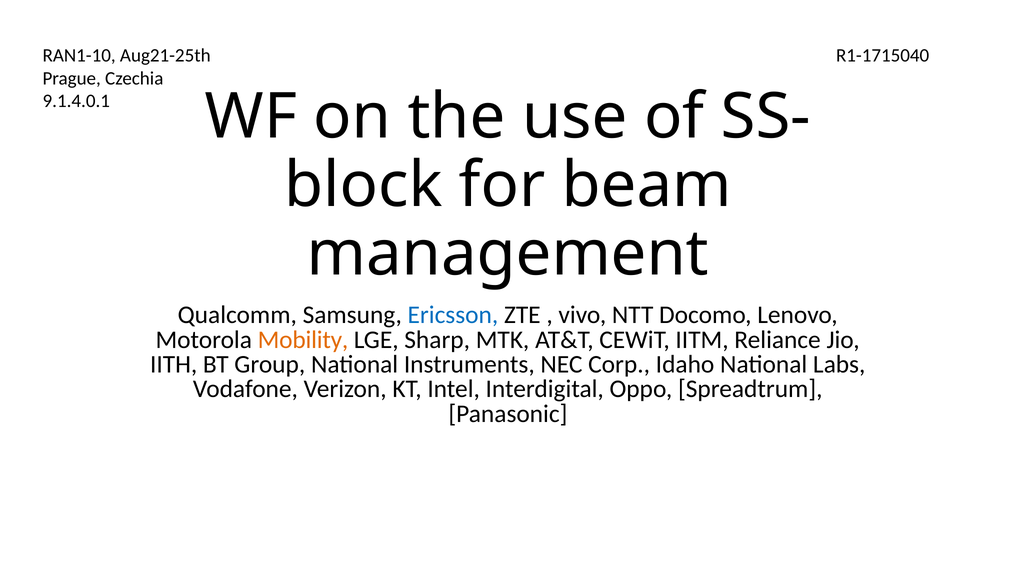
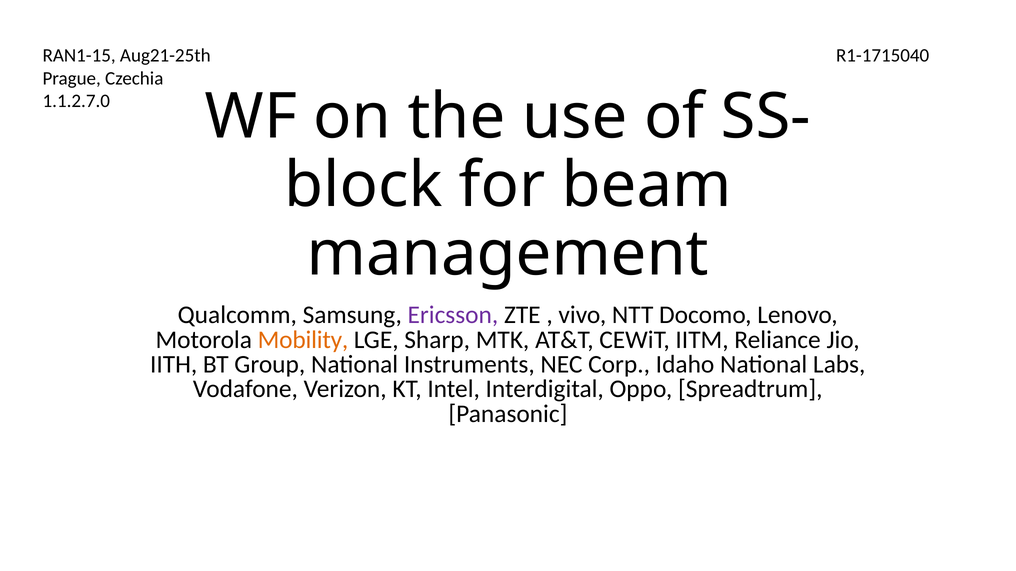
RAN1-10: RAN1-10 -> RAN1-15 (79, 56)
9.1.4.0.1: 9.1.4.0.1 -> 1.1.2.7.0 (76, 101)
Ericsson colour: blue -> purple (453, 315)
